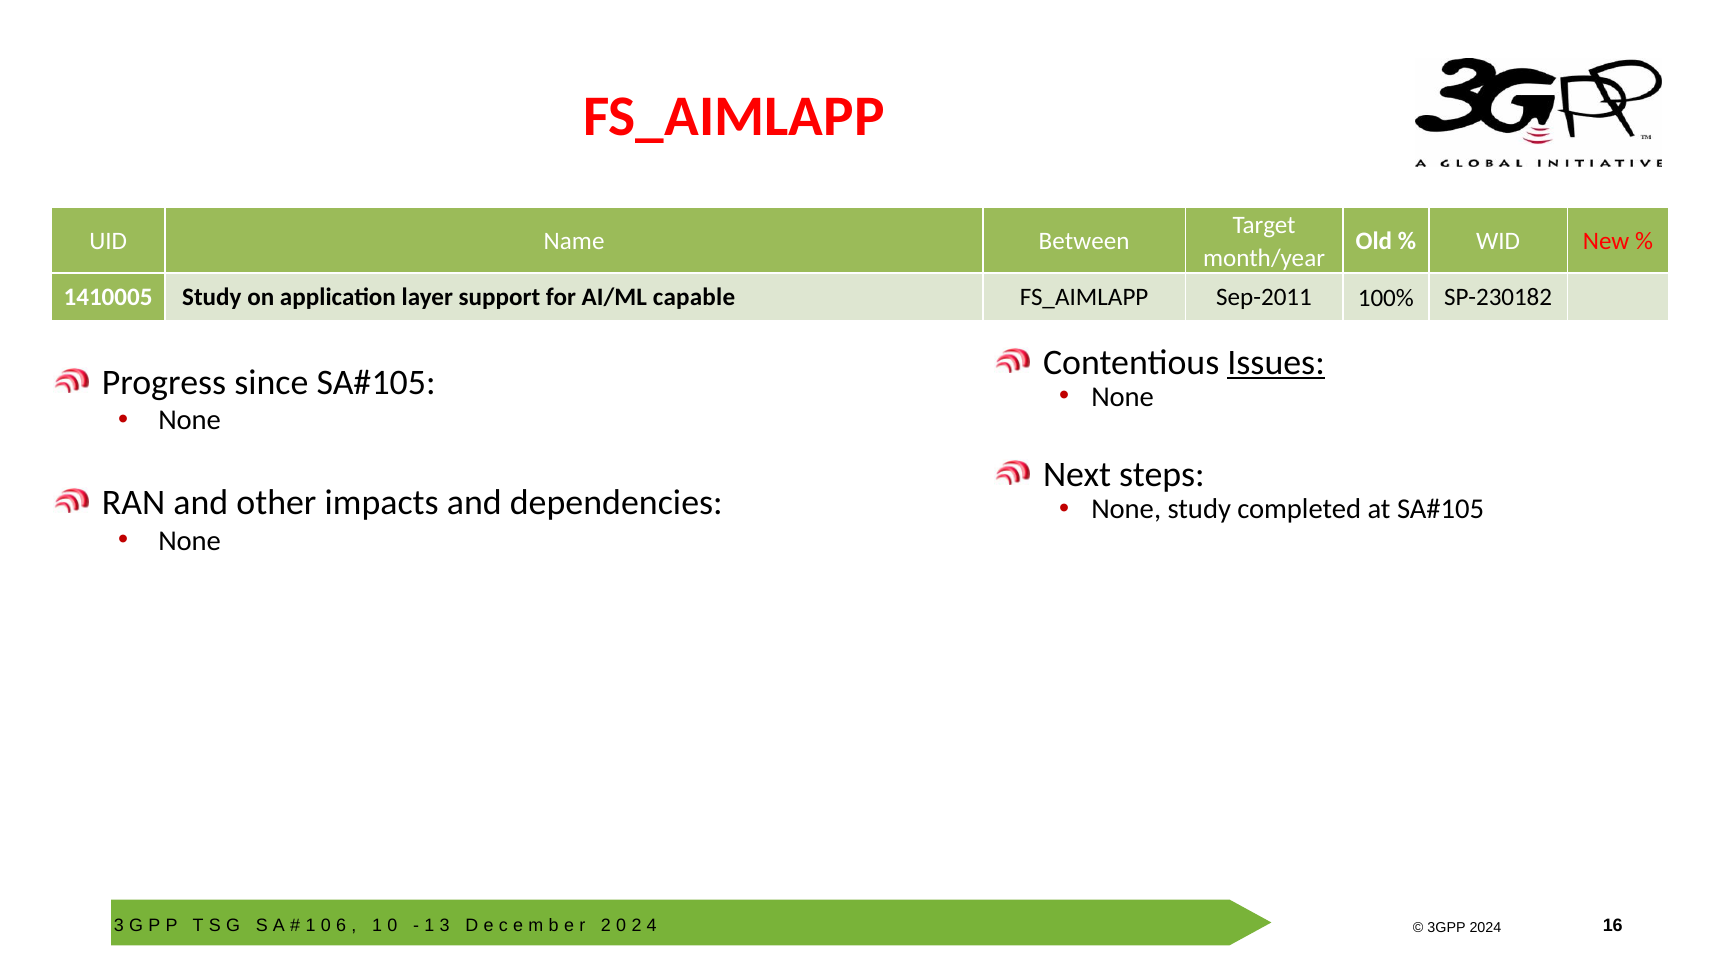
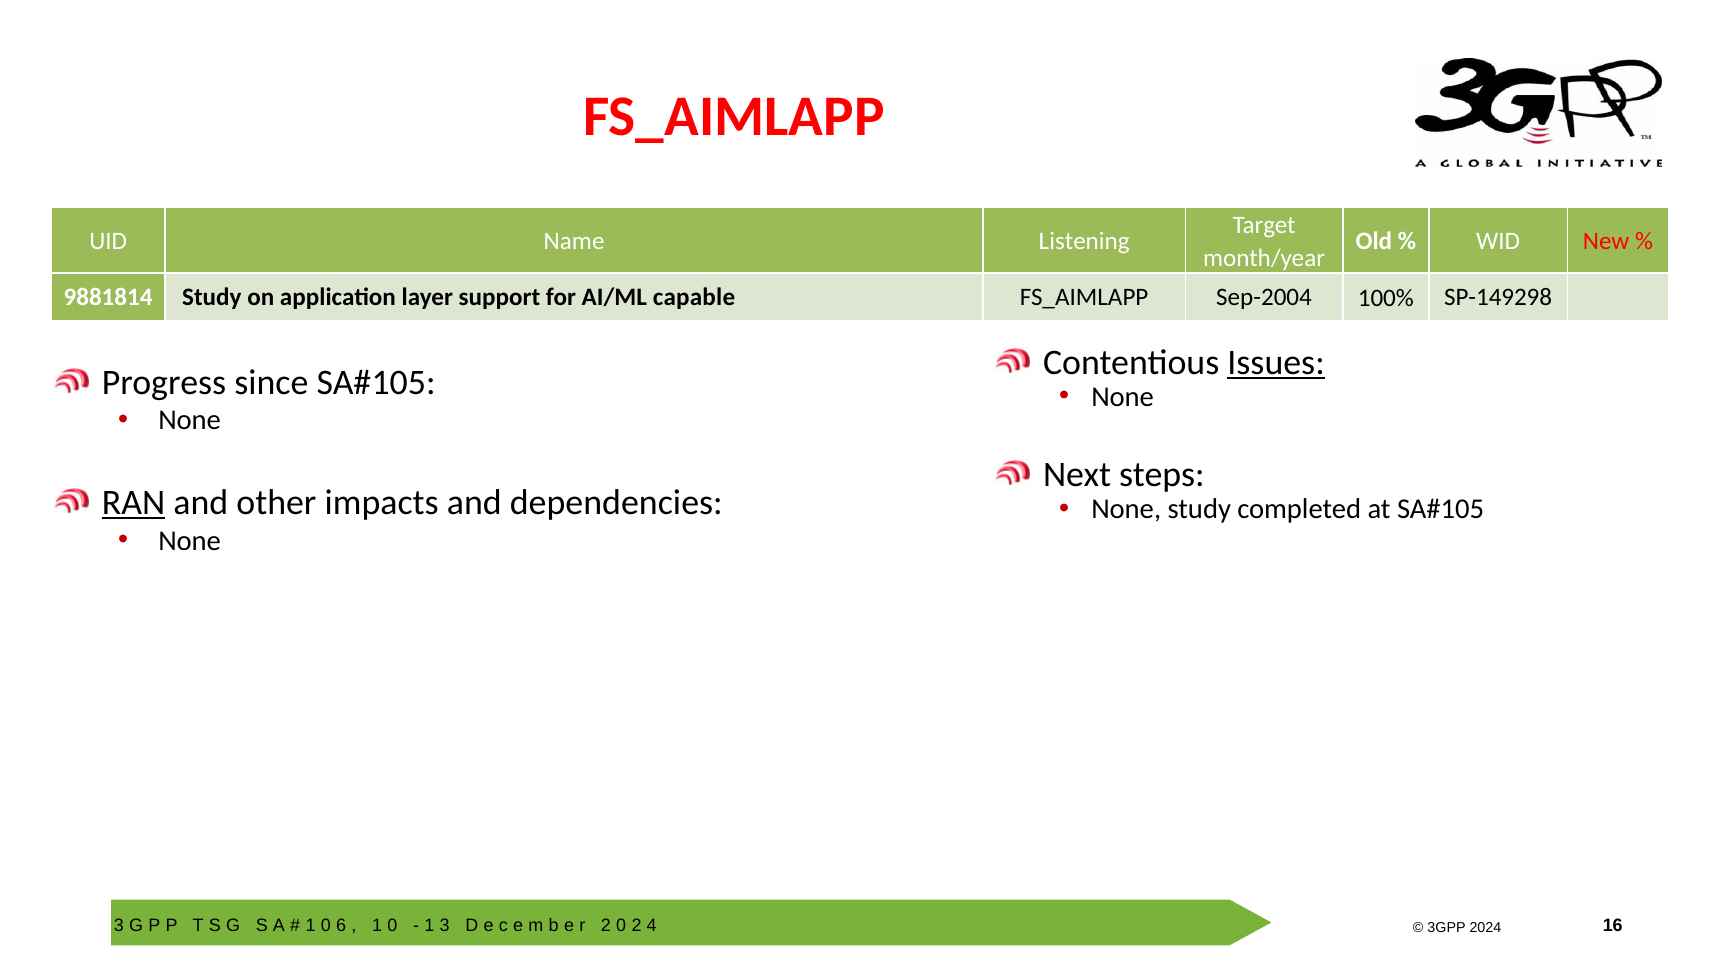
Between: Between -> Listening (1084, 242)
1410005: 1410005 -> 9881814 (108, 297)
Sep-2011: Sep-2011 -> Sep-2004 (1264, 297)
SP-230182: SP-230182 -> SP-149298 (1498, 297)
RAN underline: none -> present (134, 502)
